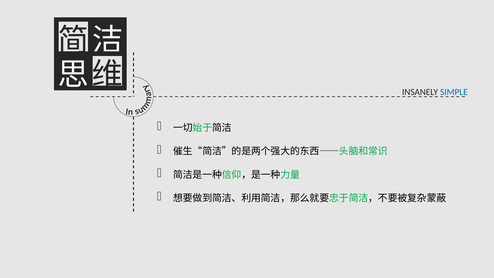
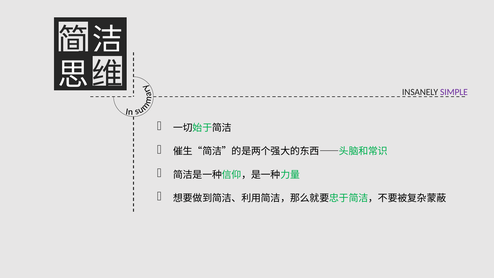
SIMPLE colour: blue -> purple (454, 92)
